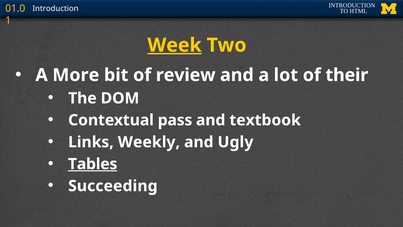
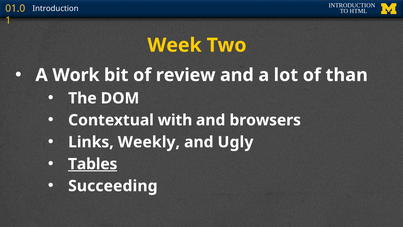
Week underline: present -> none (175, 45)
More: More -> Work (76, 75)
their: their -> than (347, 75)
pass: pass -> with (175, 120)
textbook: textbook -> browsers (265, 120)
